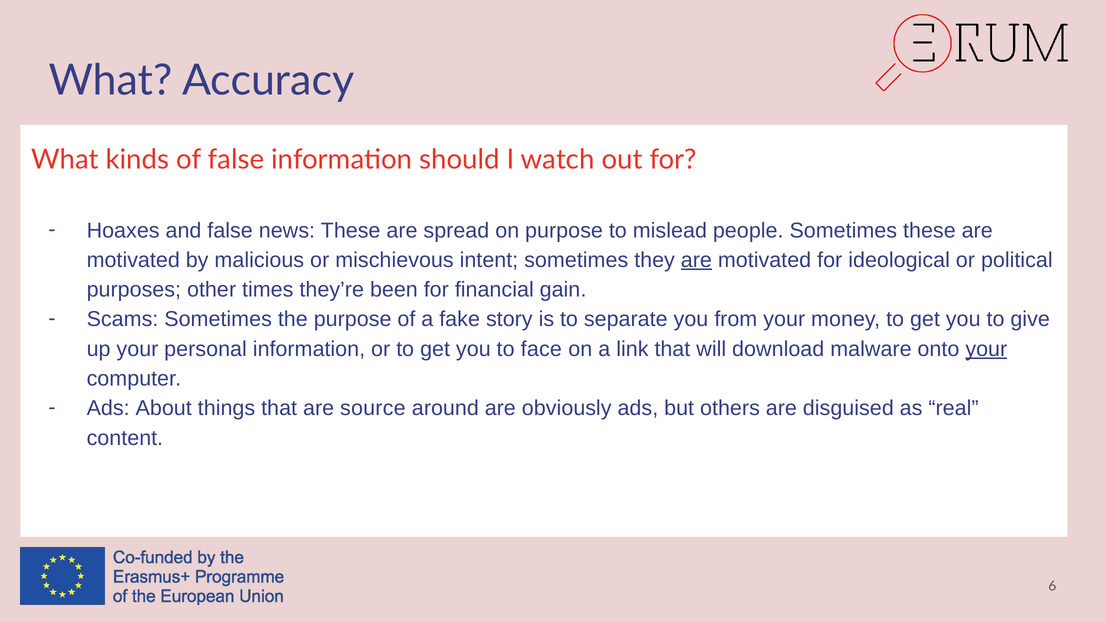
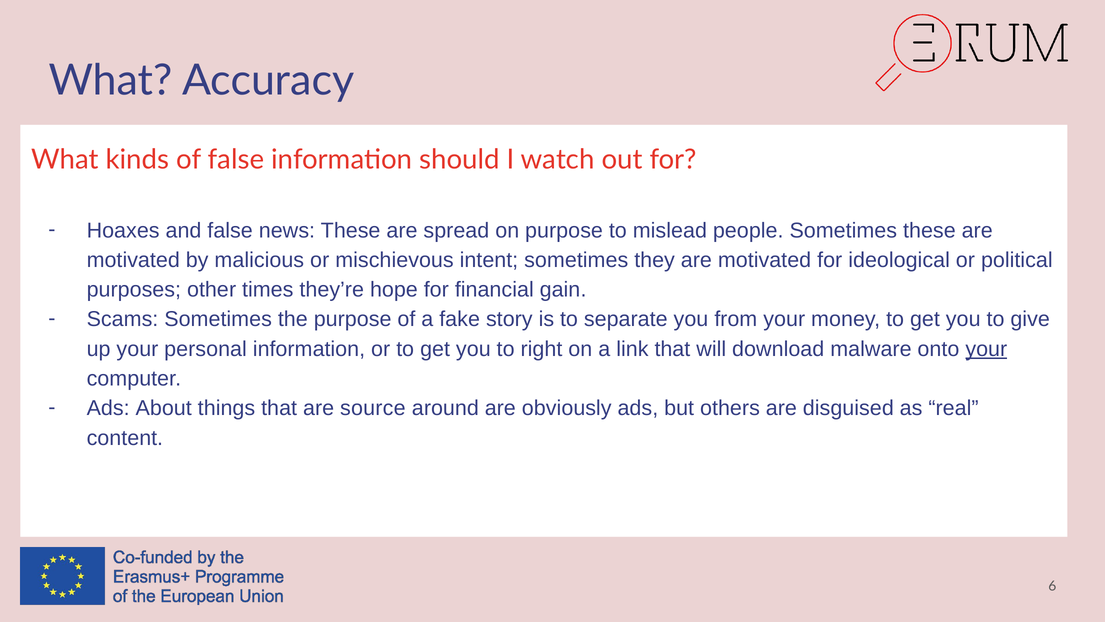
are underline: present -> none (696, 260)
been: been -> hope (394, 290)
face: face -> right (541, 349)
